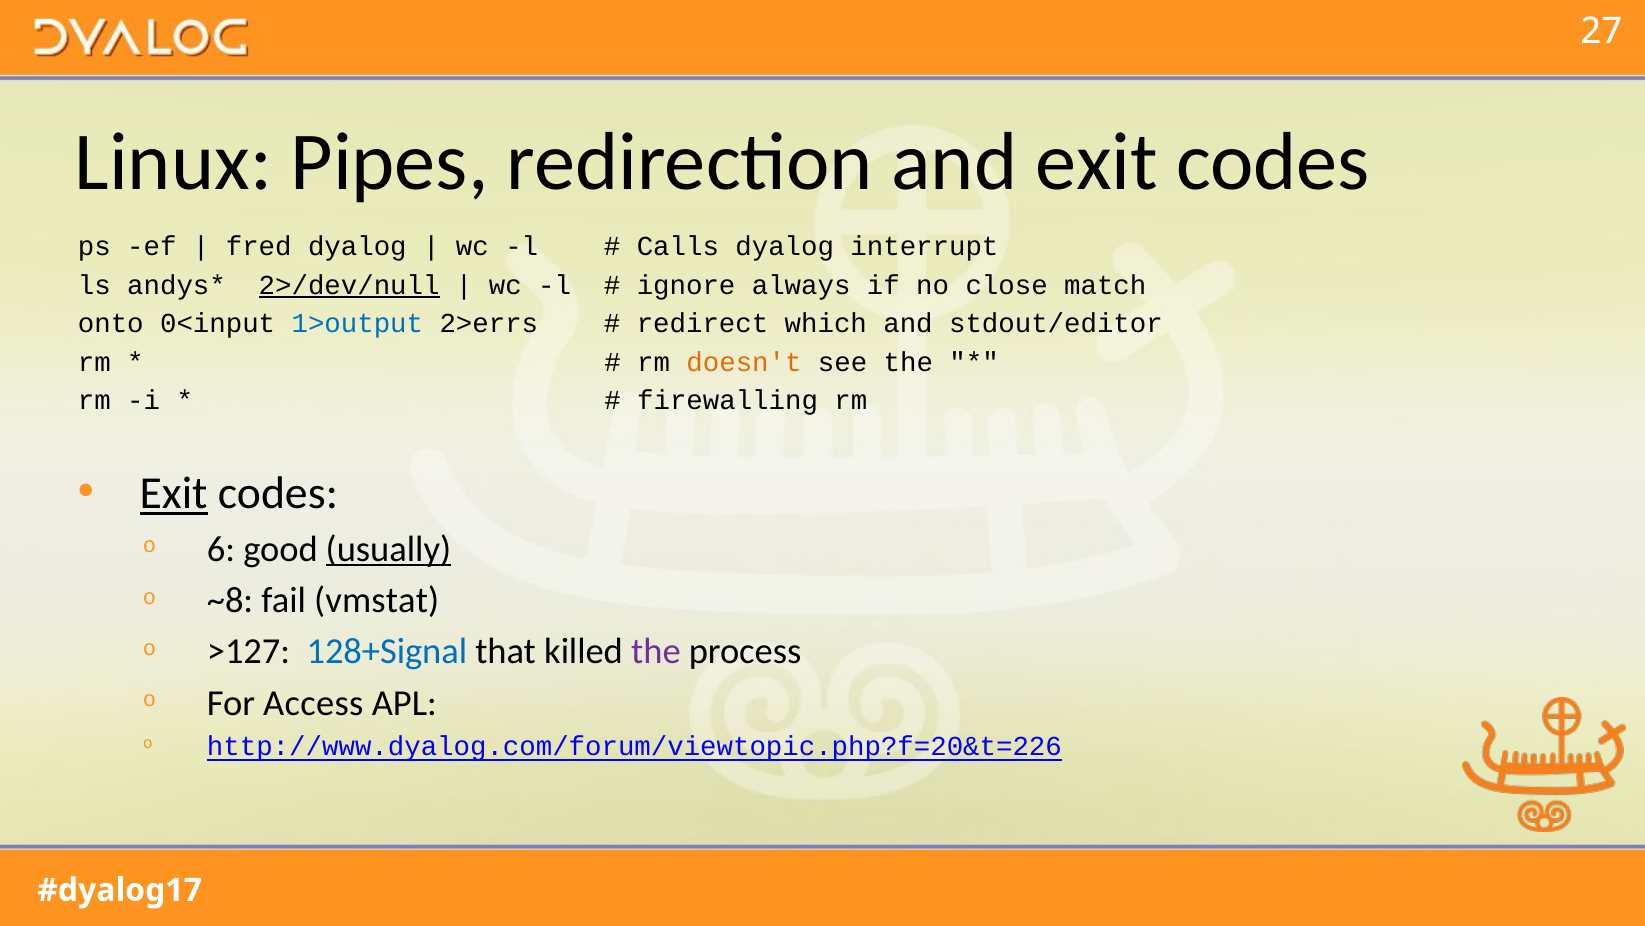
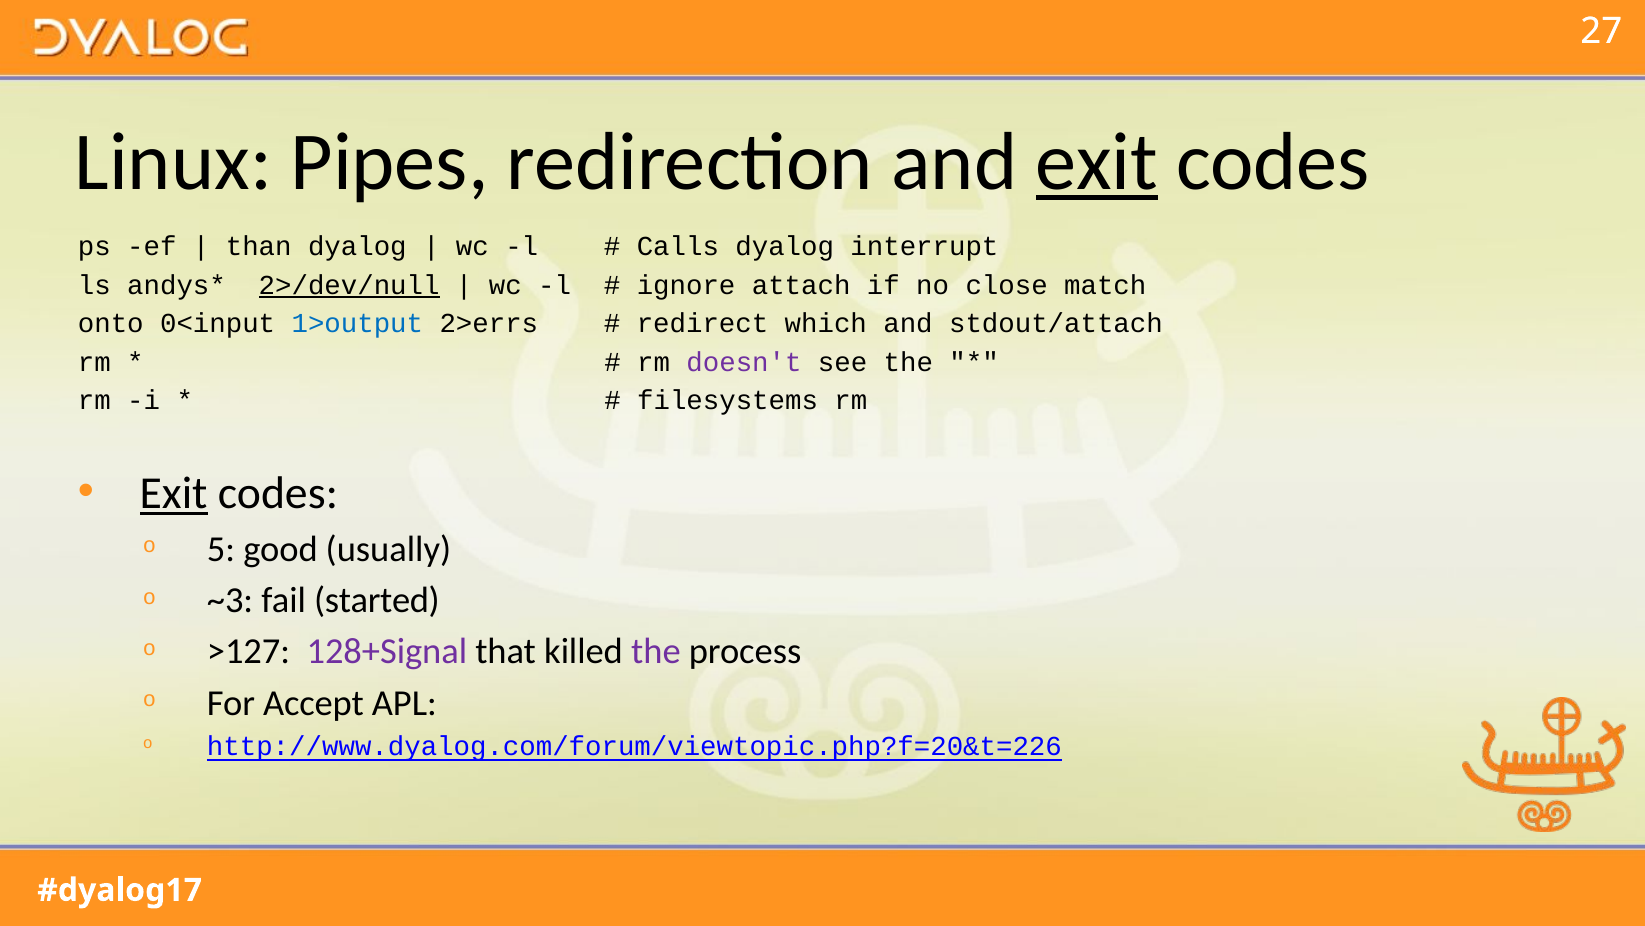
exit underline: none -> present (1097, 162)
fred: fred -> than (259, 247)
always: always -> attach (801, 285)
stdout/editor: stdout/editor -> stdout/attach (1056, 324)
doesn't colour: orange -> purple (744, 362)
firewalling: firewalling -> filesystems (728, 400)
6: 6 -> 5 (221, 549)
usually underline: present -> none (388, 549)
~8: ~8 -> ~3 (230, 600)
vmstat: vmstat -> started (377, 600)
128+Signal colour: blue -> purple (387, 651)
Access: Access -> Accept (314, 703)
